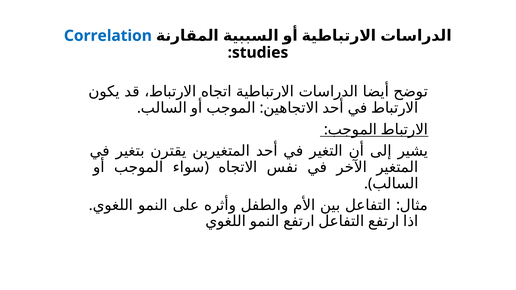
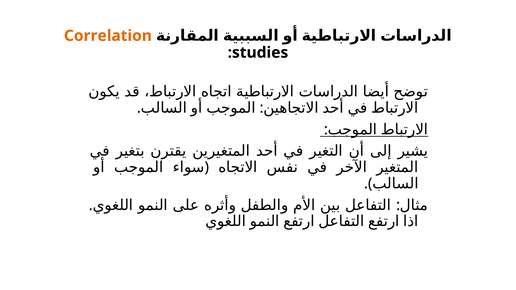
Correlation colour: blue -> orange (108, 36)
